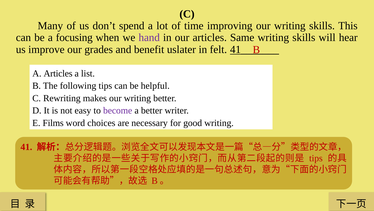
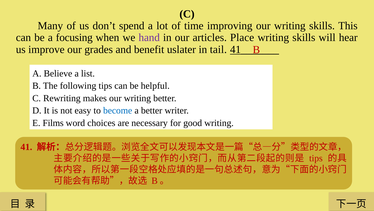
Same: Same -> Place (242, 37)
felt: felt -> tail (218, 49)
A Articles: Articles -> Believe (58, 73)
become colour: purple -> blue (118, 110)
